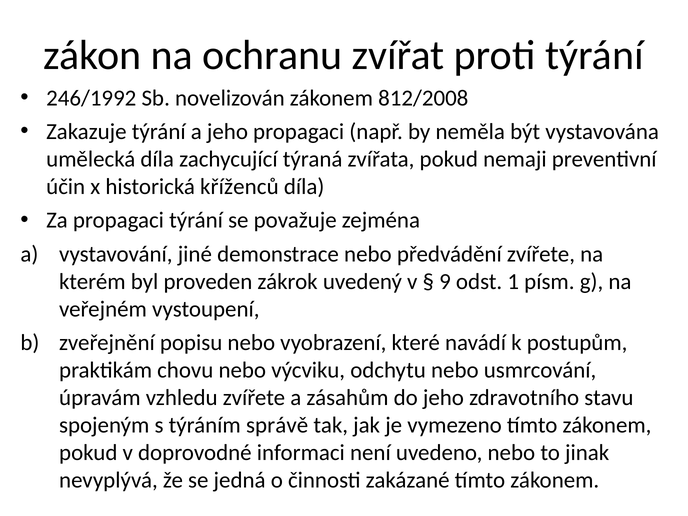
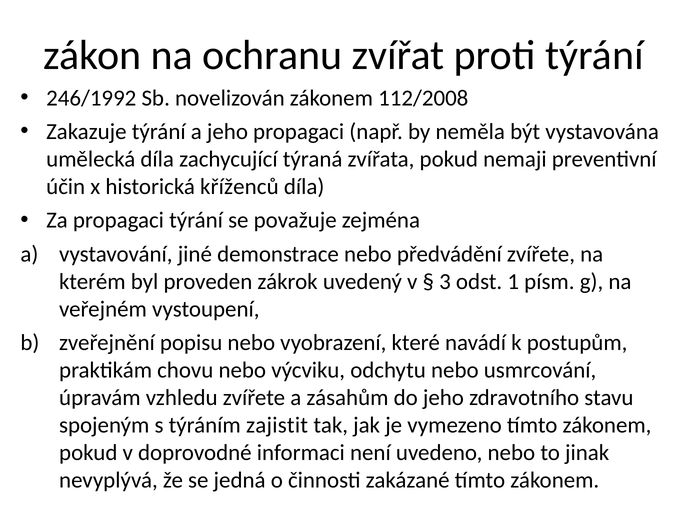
812/2008: 812/2008 -> 112/2008 (423, 98)
9: 9 -> 3 (445, 281)
správě: správě -> zajistit (277, 425)
